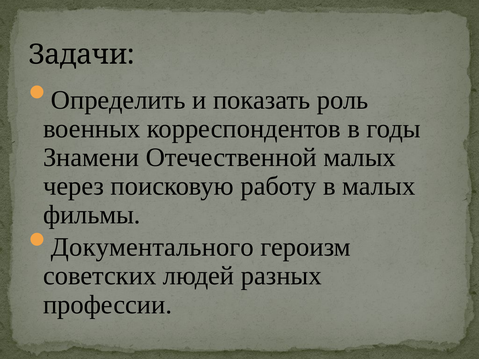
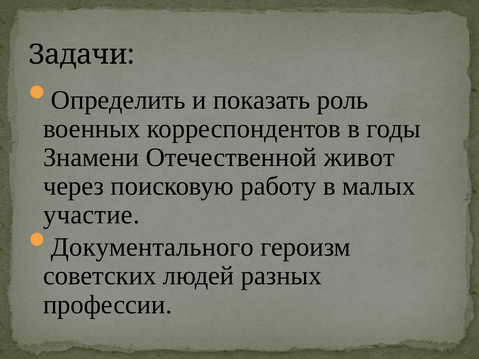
Отечественной малых: малых -> живот (359, 157)
фильмы: фильмы -> участие (92, 215)
